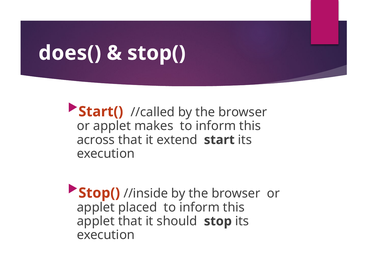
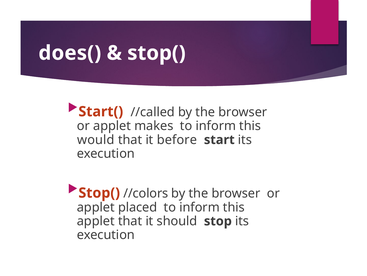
across: across -> would (96, 139)
extend: extend -> before (177, 139)
//inside: //inside -> //colors (146, 193)
